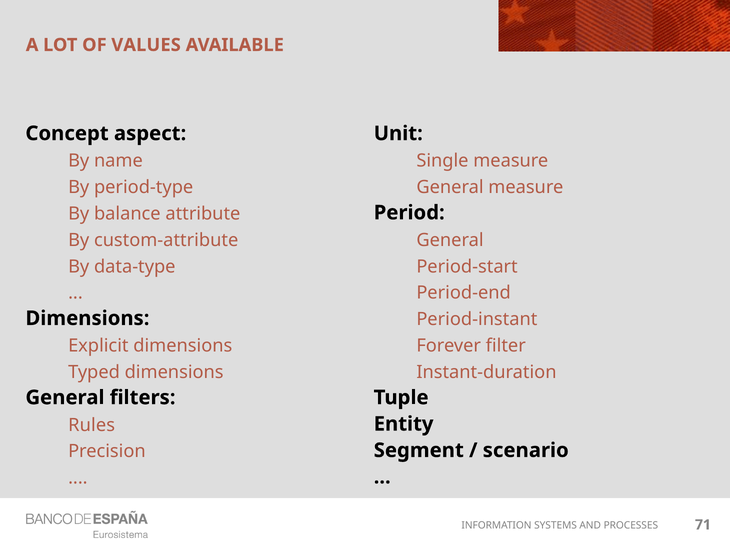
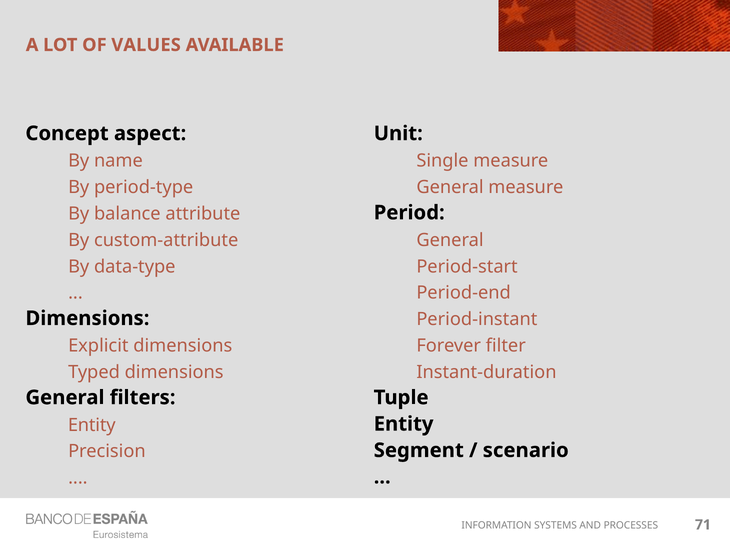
Rules: Rules -> Entity (92, 425)
